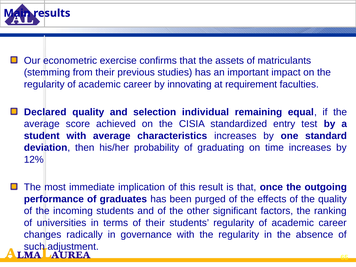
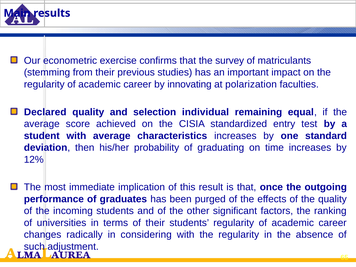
assets: assets -> survey (230, 61)
requirement: requirement -> polarization (251, 84)
governance: governance -> considering (146, 235)
